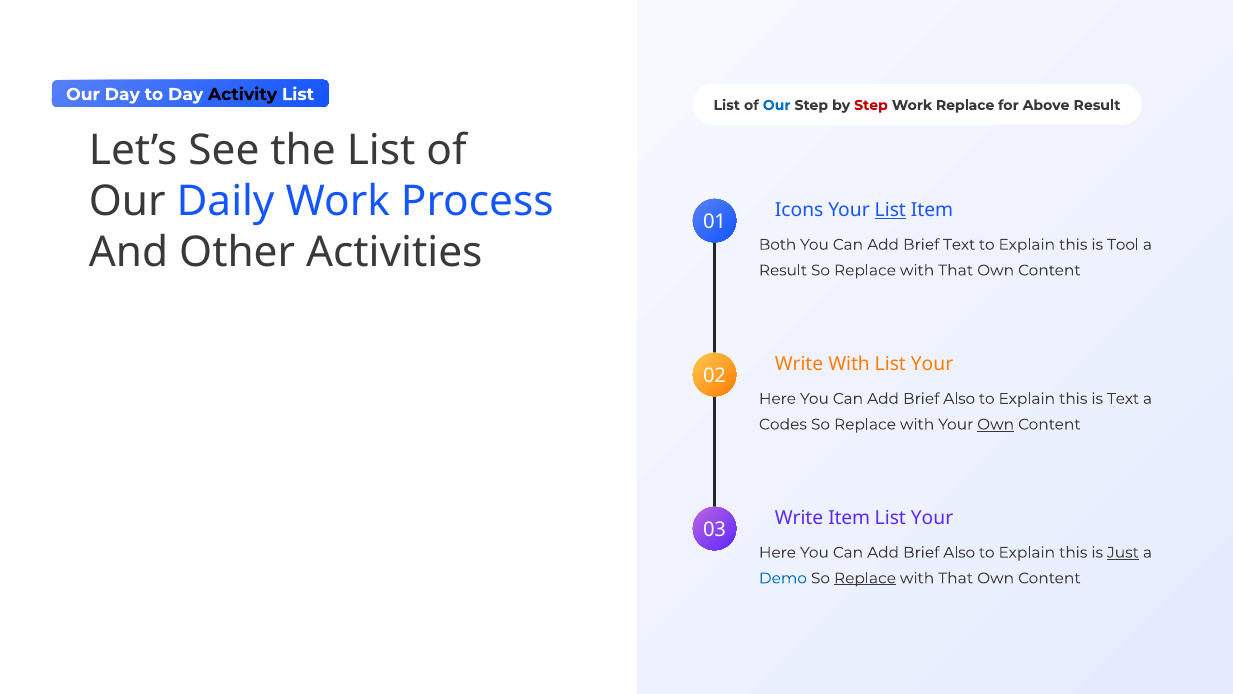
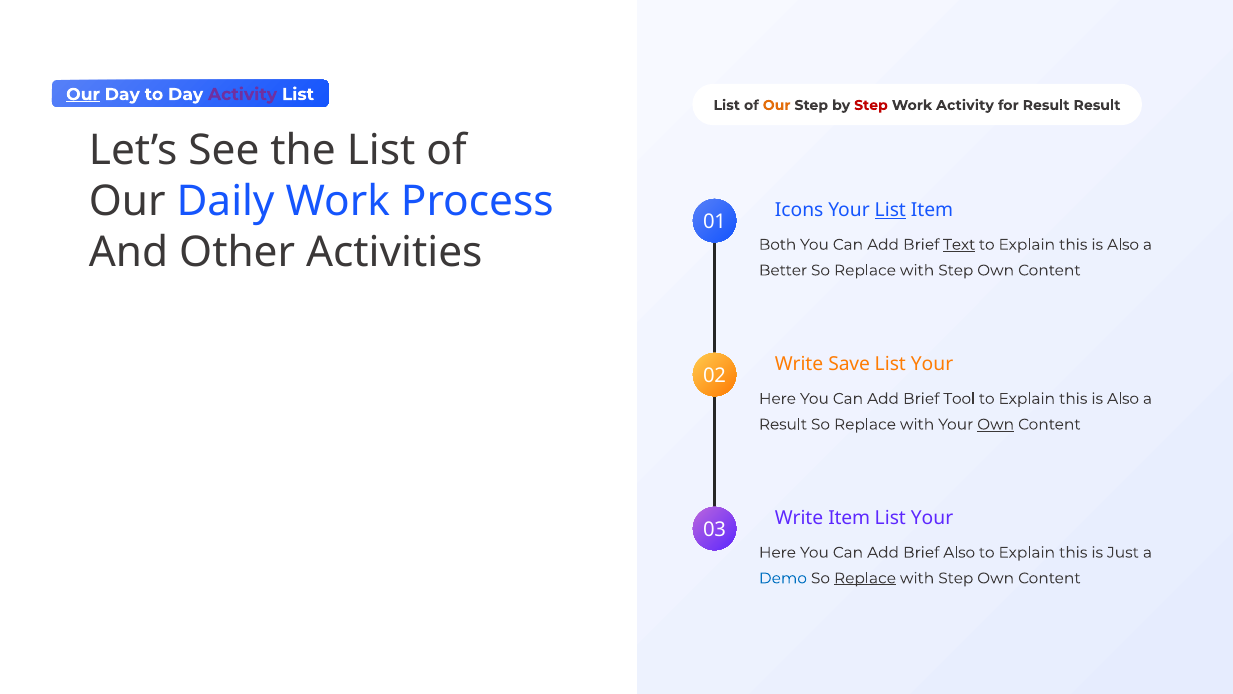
Our underline: none -> present (83, 94)
Activity colour: black -> purple (243, 94)
Our colour: blue -> orange (777, 105)
Work Replace: Replace -> Activity (965, 105)
for Above: Above -> Result (1046, 105)
Text underline: none -> present (959, 244)
Tool: Tool -> Also (1123, 244)
Result: Result -> Better (783, 270)
That: That -> Step (956, 270)
Write With: With -> Save (849, 364)
Also: Also -> Tool (959, 398)
Text: Text -> Also (1123, 398)
Codes: Codes -> Result (783, 424)
Just underline: present -> none (1123, 552)
That: That -> Step (956, 578)
